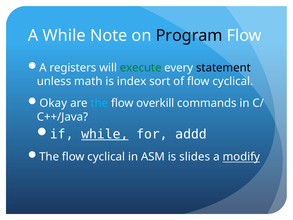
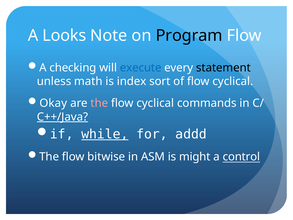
A While: While -> Looks (64, 36)
registers: registers -> checking (73, 68)
execute colour: green -> blue (141, 68)
the colour: light blue -> pink (99, 103)
overkill: overkill -> cyclical (155, 103)
C++/Java underline: none -> present (62, 117)
The flow cyclical: cyclical -> bitwise (106, 157)
slides: slides -> might (195, 157)
modify: modify -> control (241, 157)
